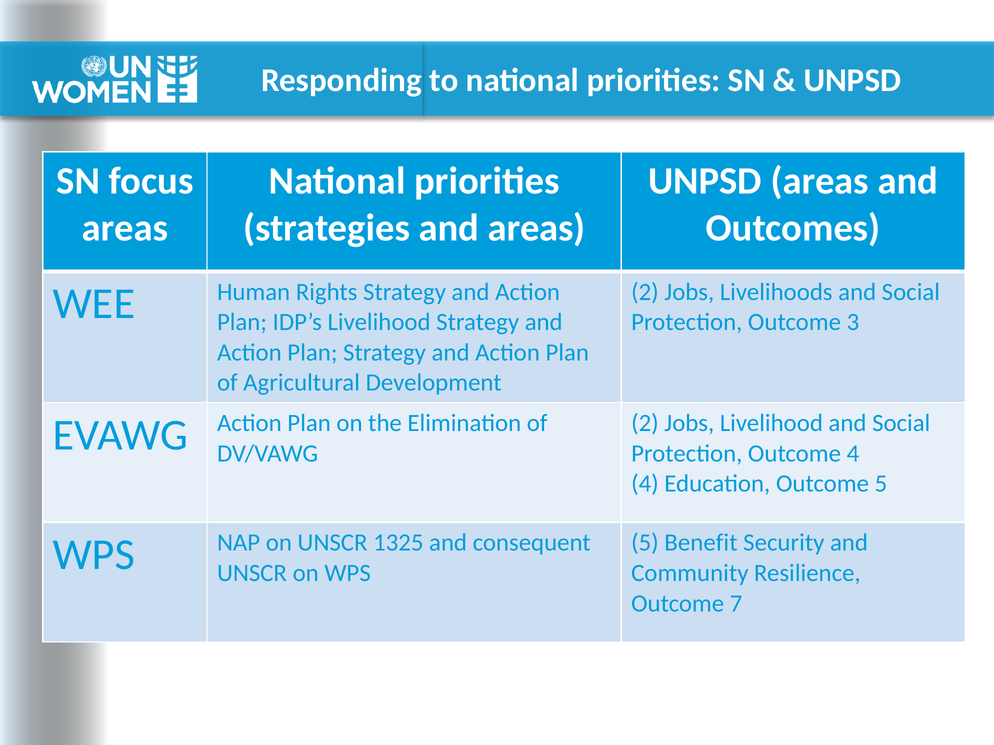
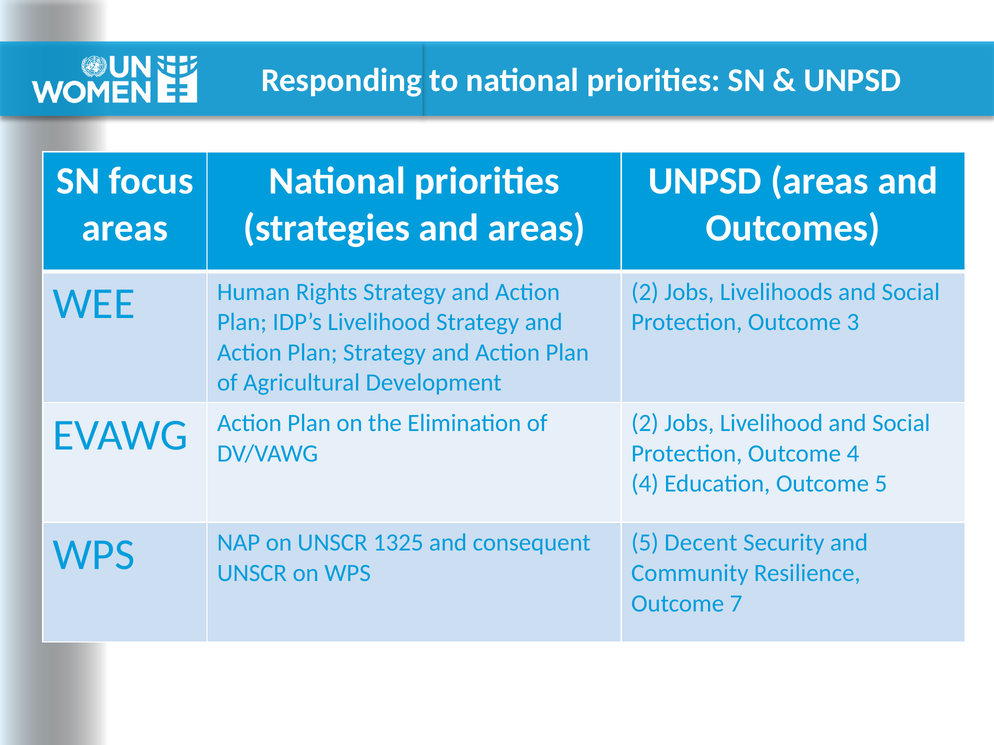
Benefit: Benefit -> Decent (701, 543)
